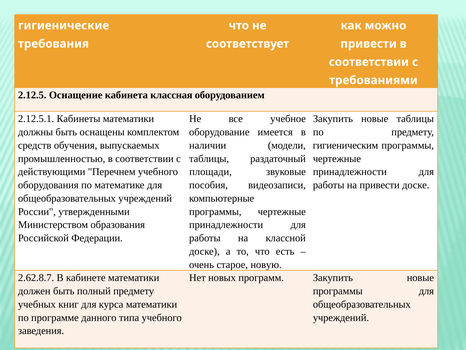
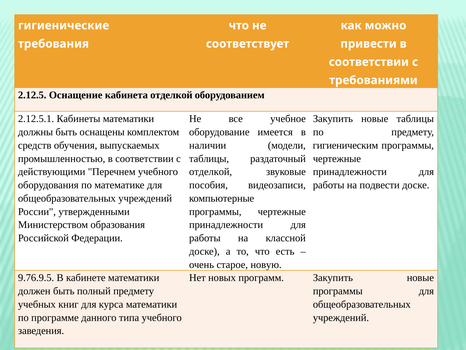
кабинета классная: классная -> отделкой (171, 95)
площади: площади -> отделкой (211, 172)
на привести: привести -> подвести (380, 185)
2.62.8.7: 2.62.8.7 -> 9.76.9.5 (36, 277)
